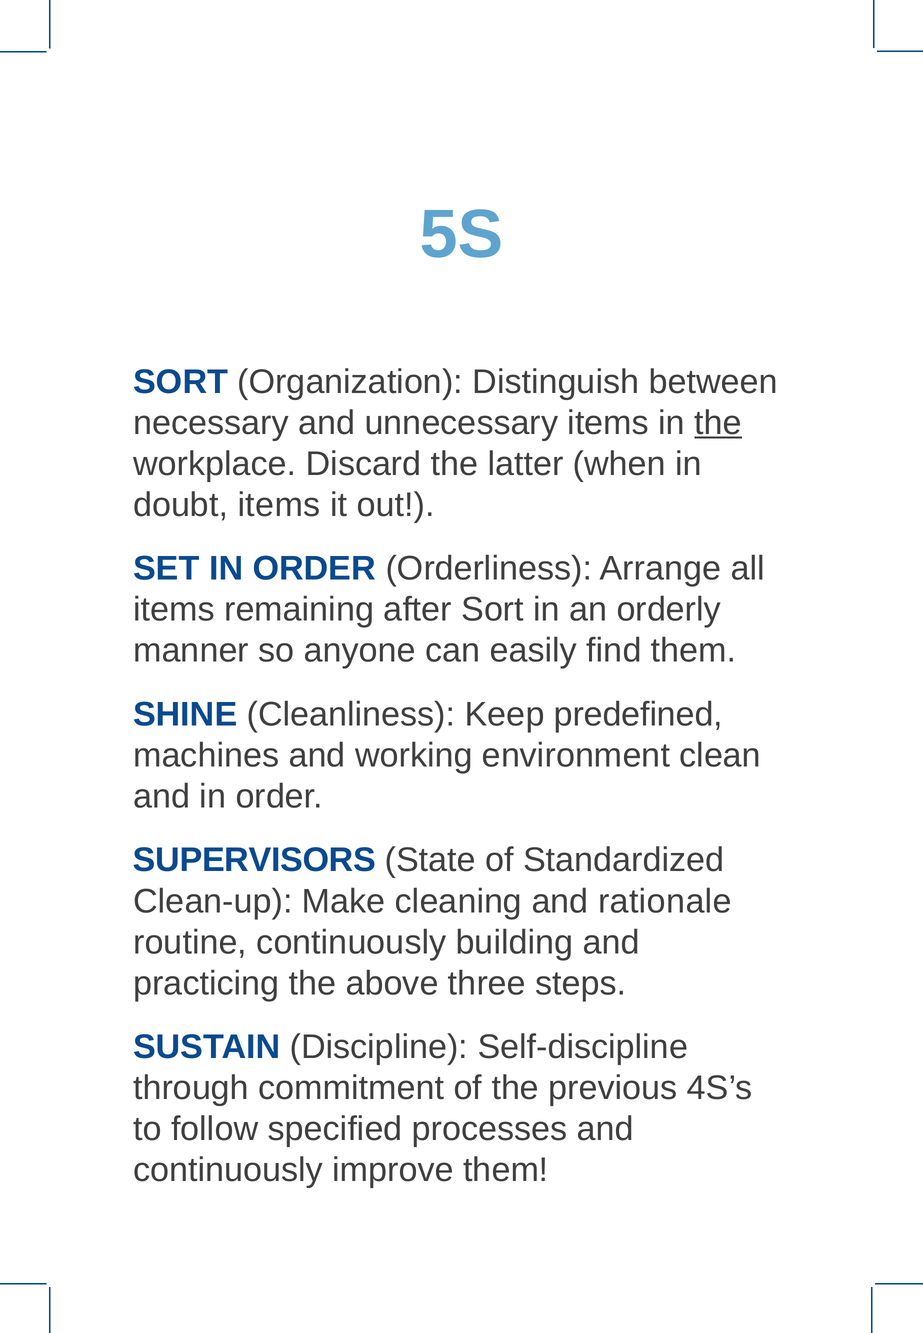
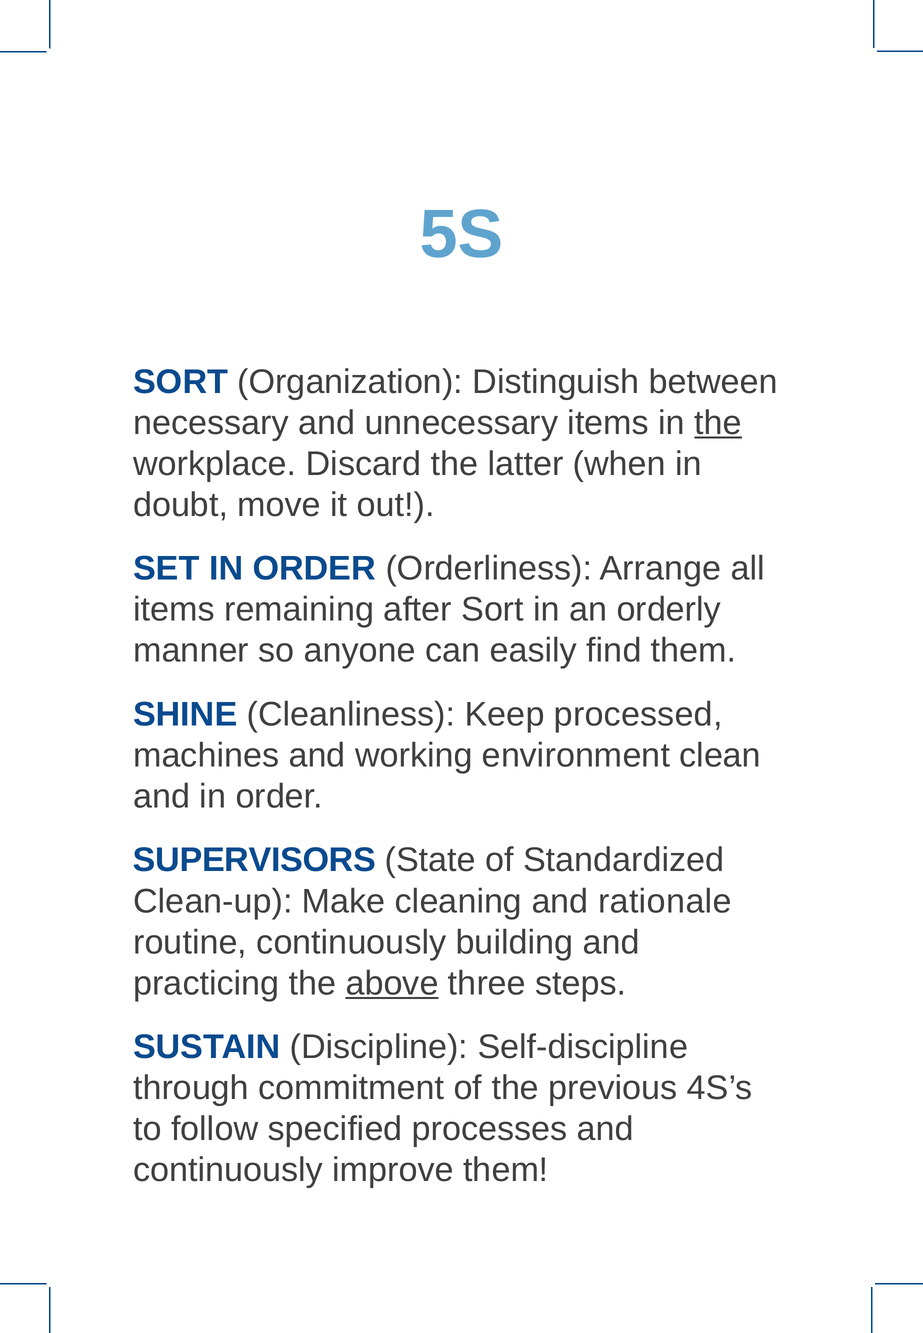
doubt items: items -> move (279, 505)
predefined: predefined -> processed (638, 715)
above underline: none -> present (392, 983)
